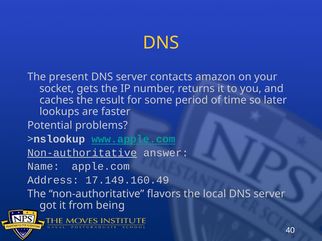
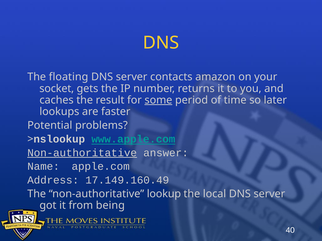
present: present -> floating (69, 77)
some underline: none -> present (158, 100)
flavors: flavors -> lookup (164, 194)
